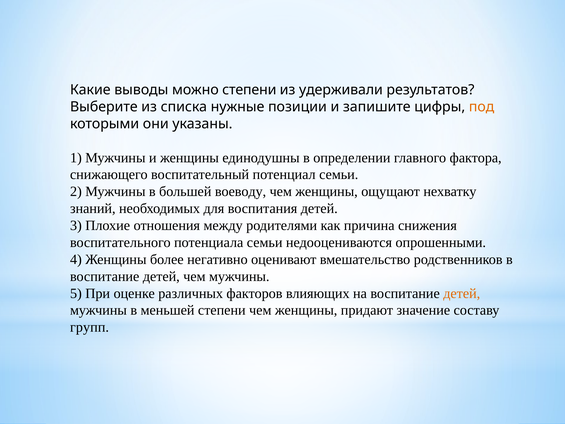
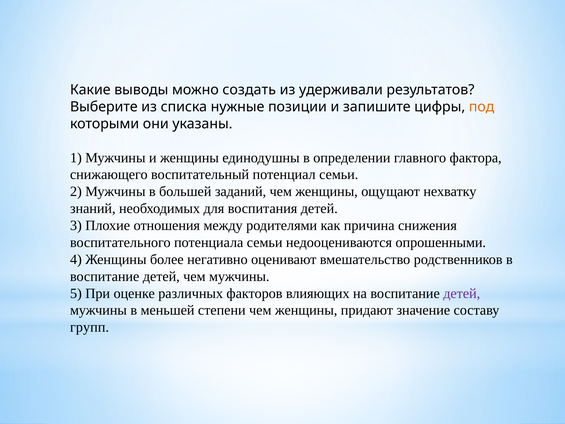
можно степени: степени -> создать (249, 90)
воеводу: воеводу -> заданий (241, 191)
детей colour: orange -> purple (462, 293)
